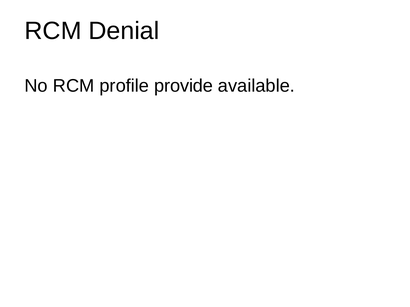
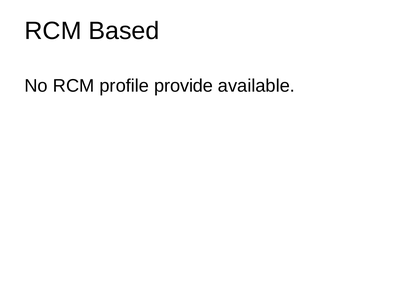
Denial: Denial -> Based (124, 31)
